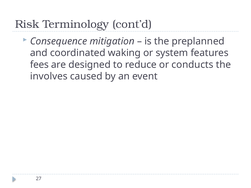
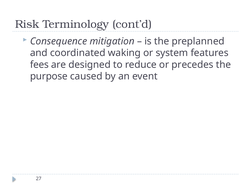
conducts: conducts -> precedes (193, 65)
involves: involves -> purpose (49, 76)
